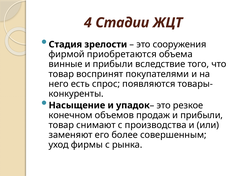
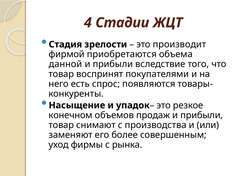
сооружения: сооружения -> производит (179, 44)
винные: винные -> данной (65, 64)
